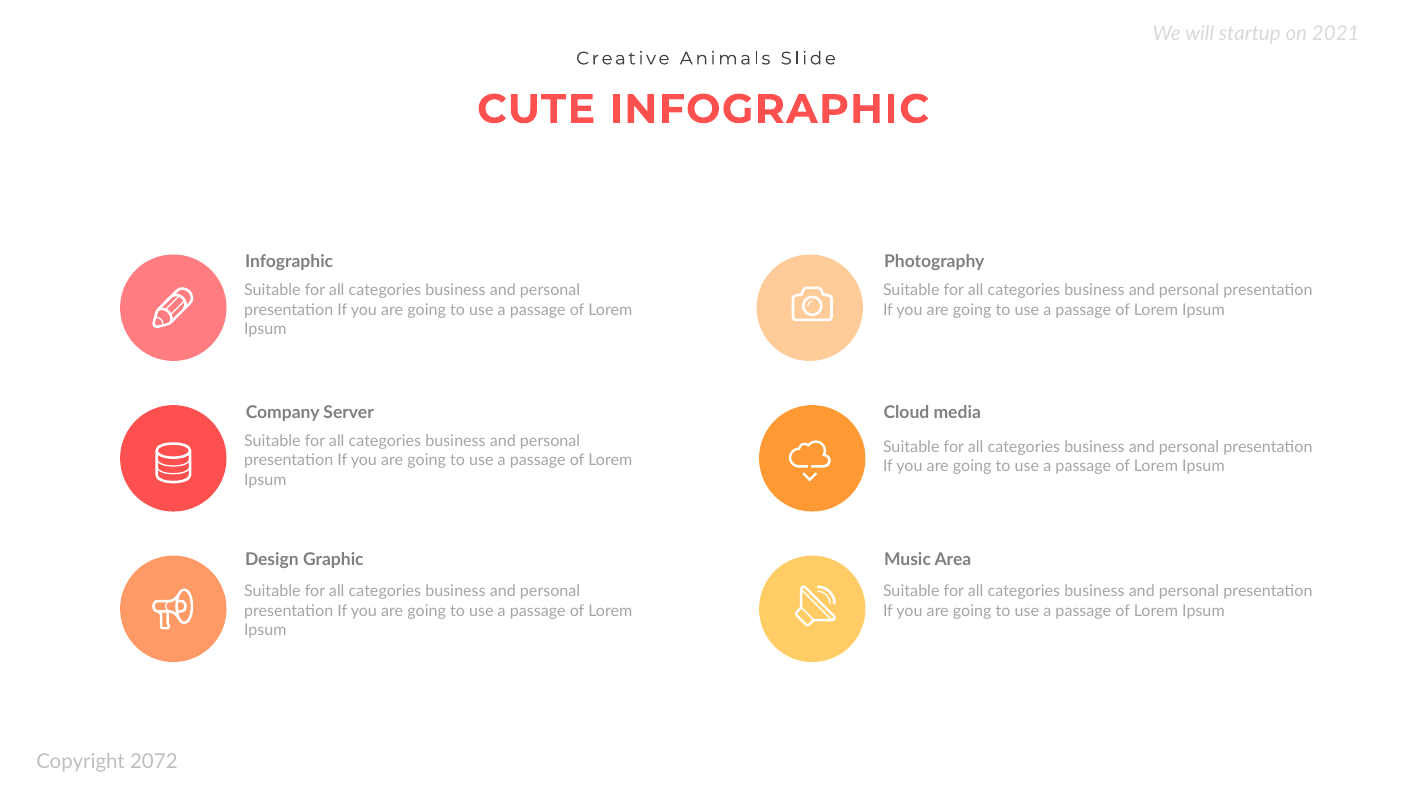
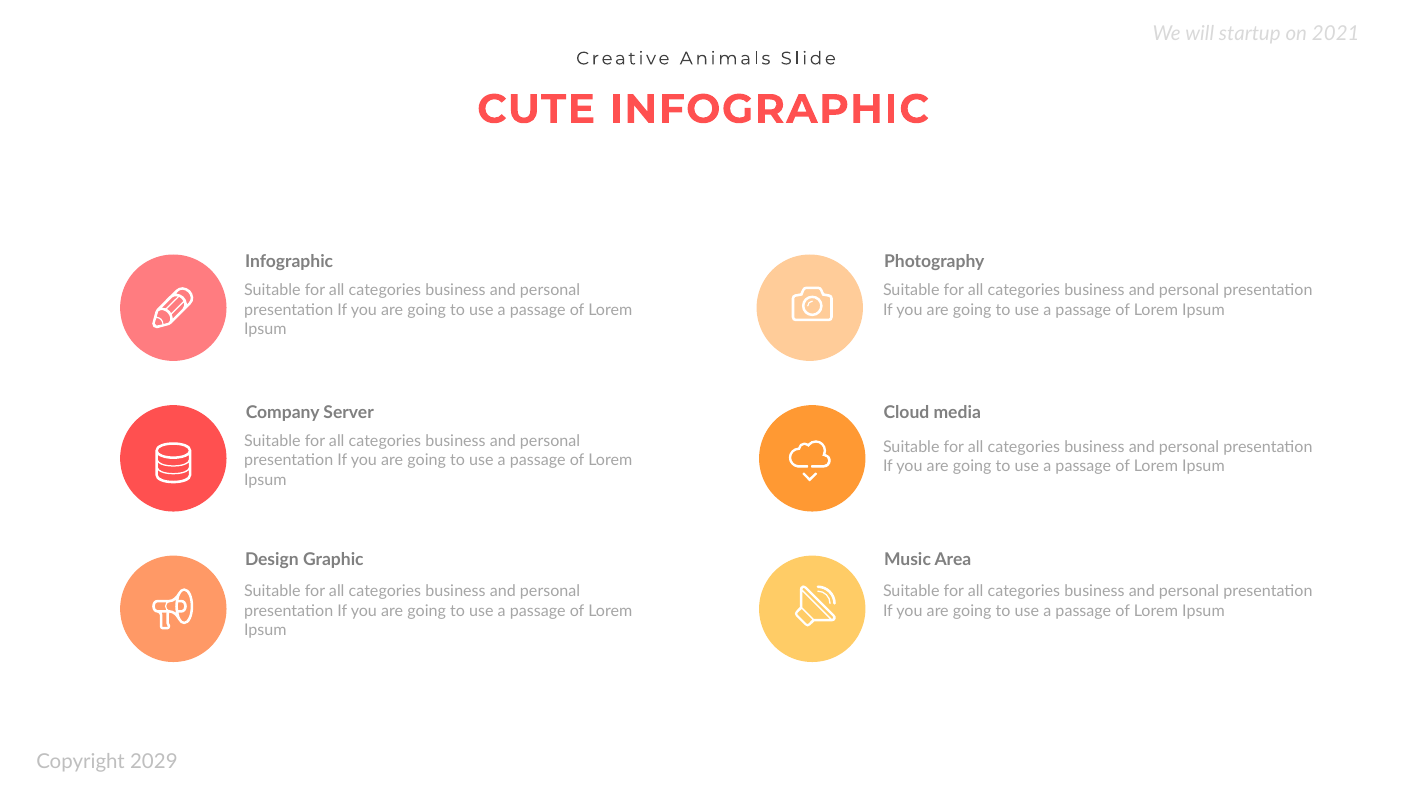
2072: 2072 -> 2029 (154, 762)
